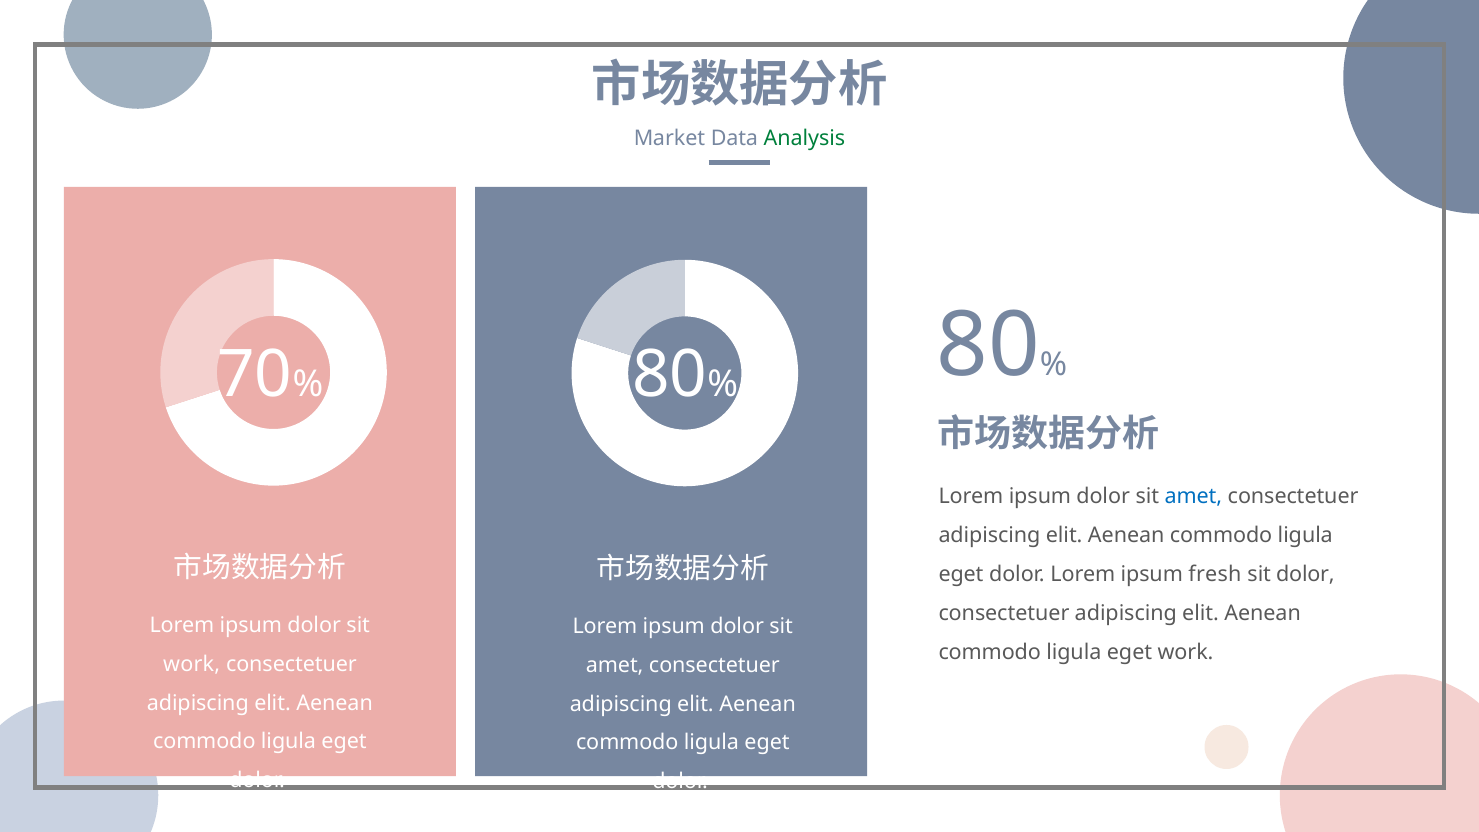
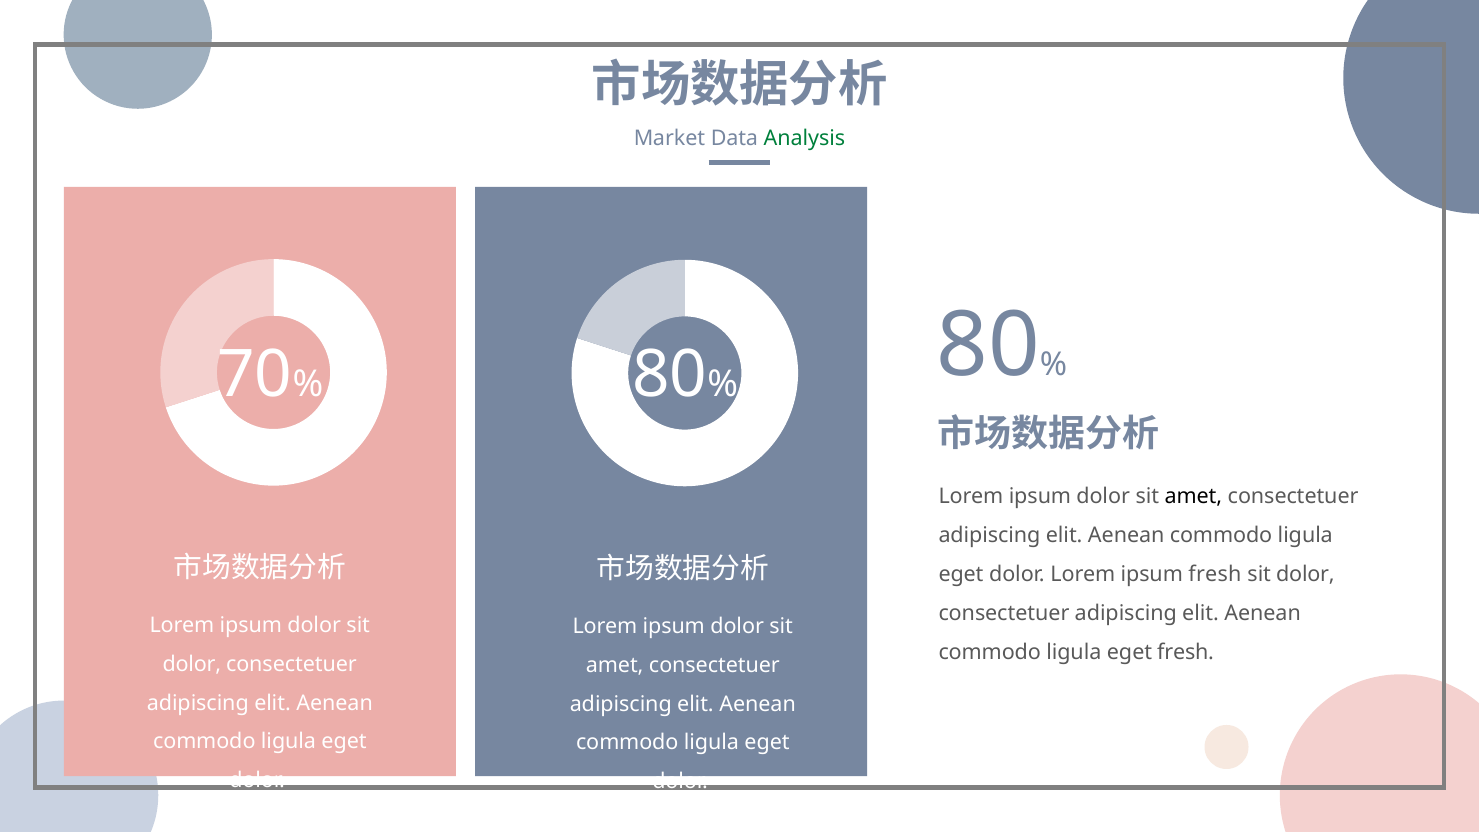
amet colour: blue -> black (1193, 497)
eget work: work -> fresh (1186, 652)
work: work -> dolor (192, 664)
